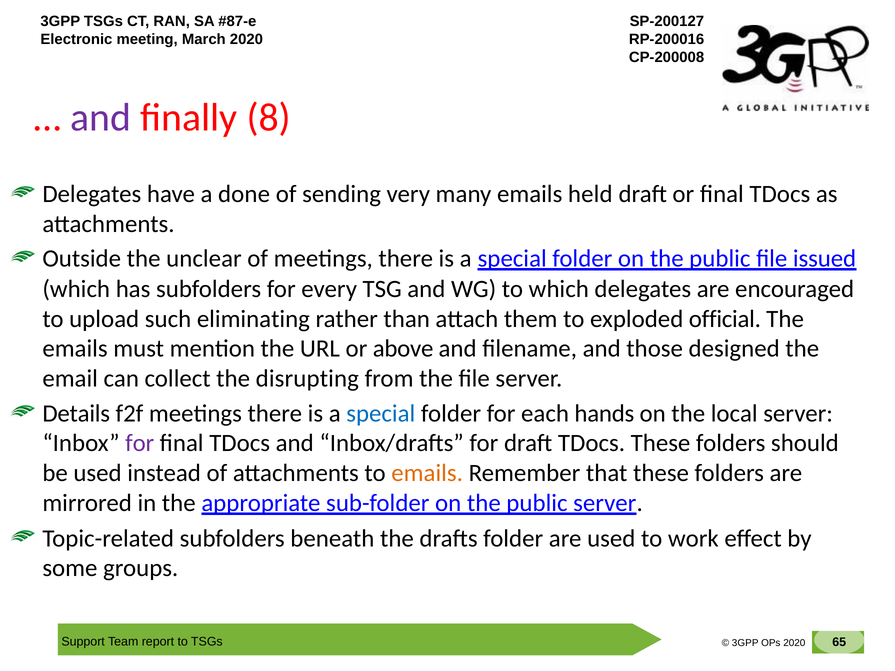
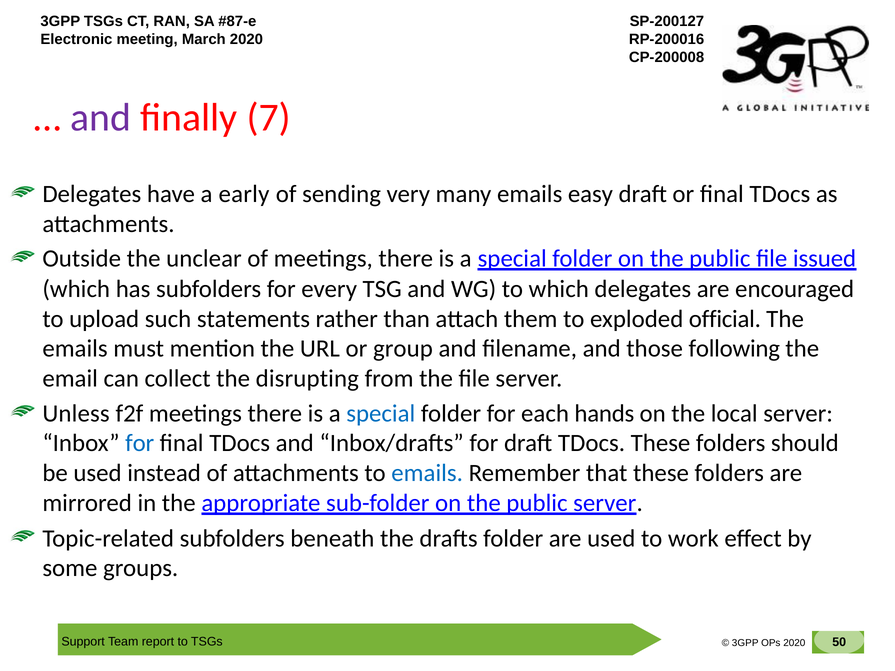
8: 8 -> 7 (269, 118)
done: done -> early (244, 194)
held: held -> easy (590, 194)
eliminating: eliminating -> statements (253, 319)
above: above -> group (403, 349)
designed: designed -> following (734, 349)
Details: Details -> Unless (76, 414)
for colour: purple -> blue (140, 443)
emails colour: orange -> blue (427, 473)
65: 65 -> 50 (839, 643)
